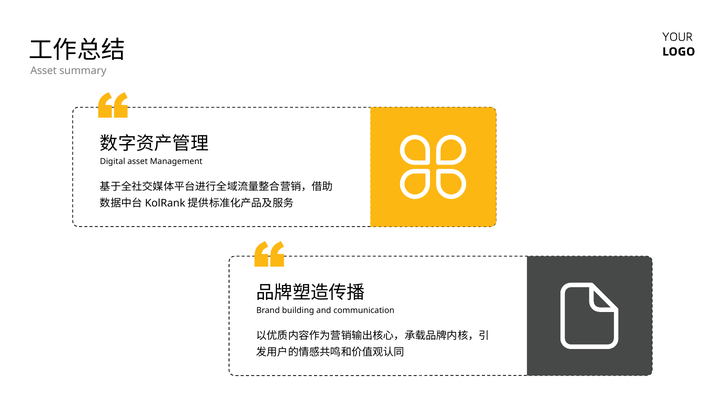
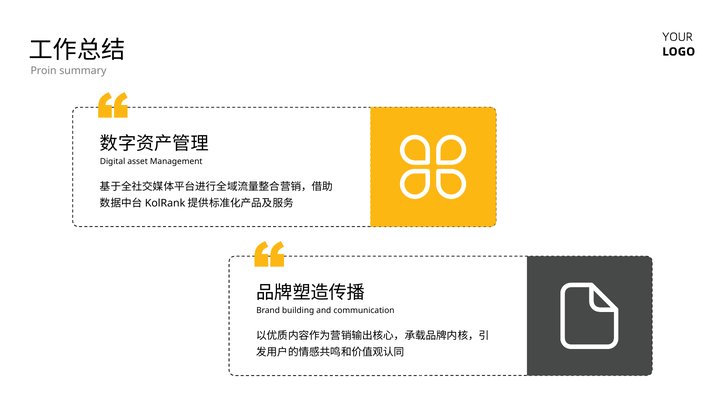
Asset: Asset -> Proin (44, 71)
